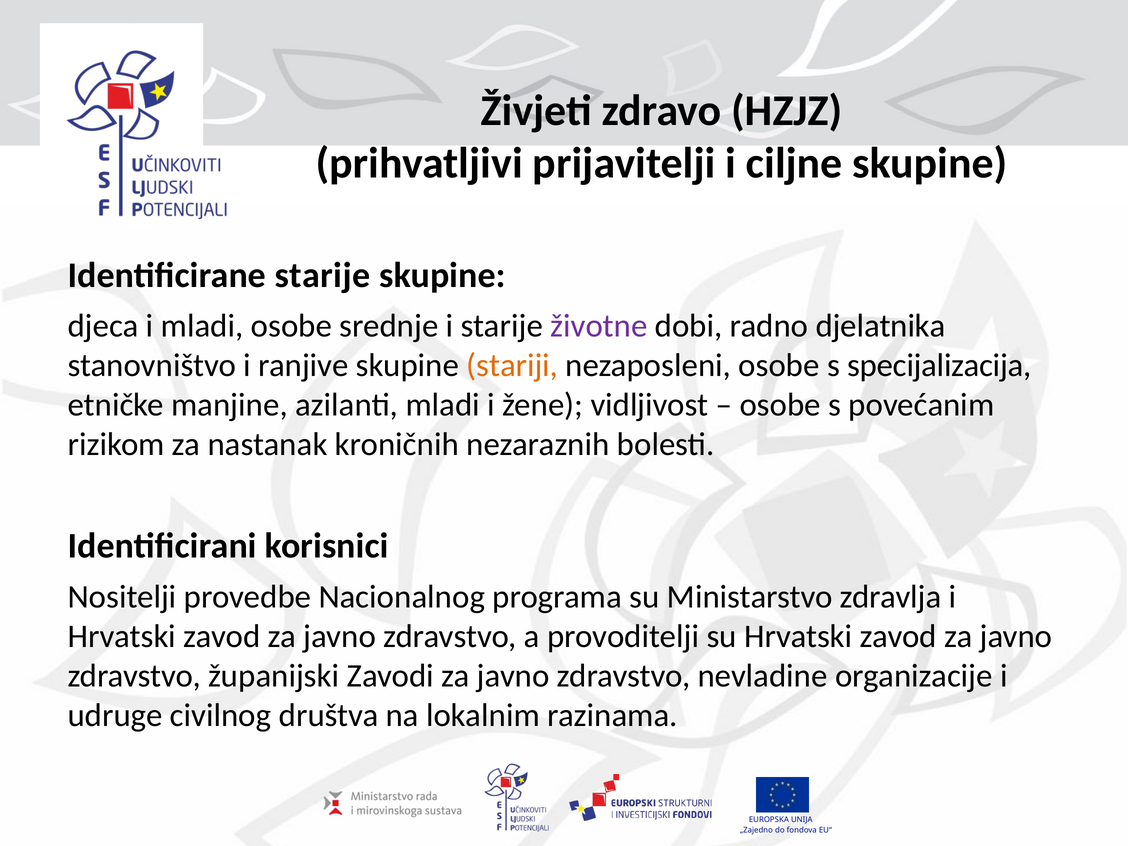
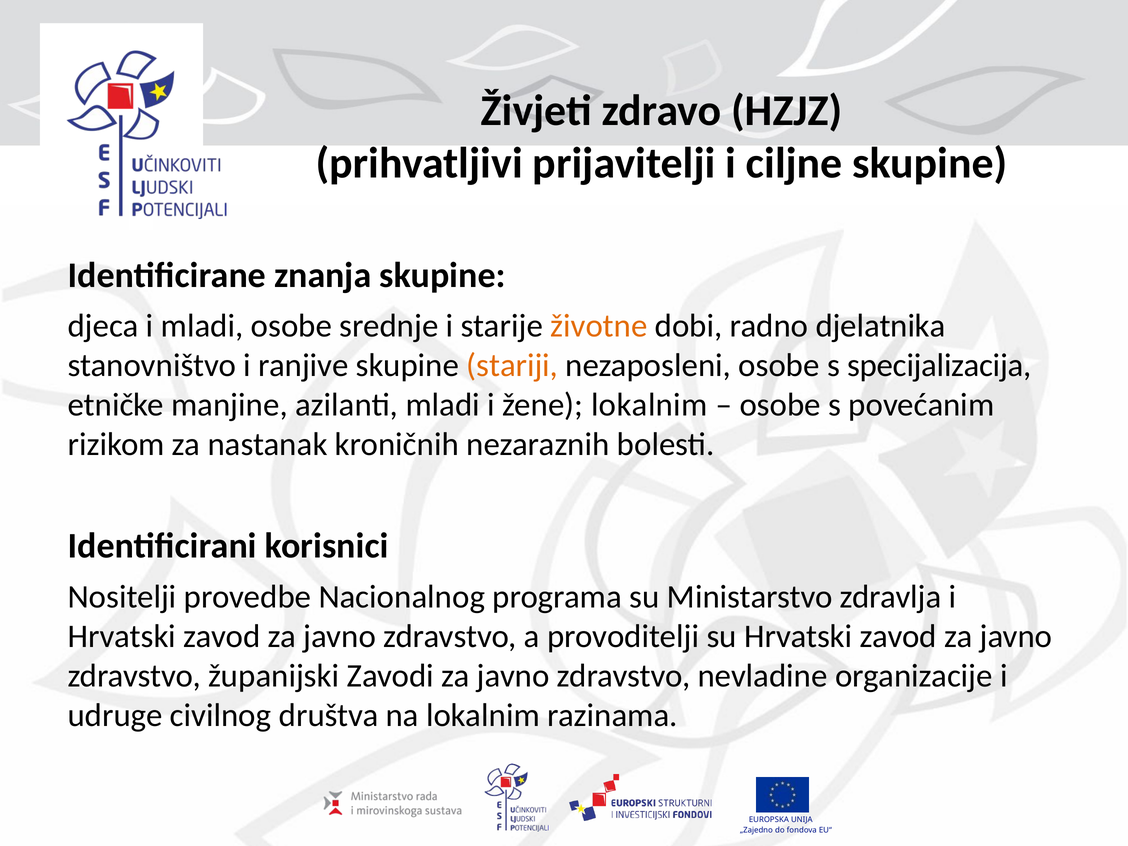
Identificirane starije: starije -> znanja (323, 275)
životne colour: purple -> orange (599, 326)
žene vidljivost: vidljivost -> lokalnim (649, 405)
